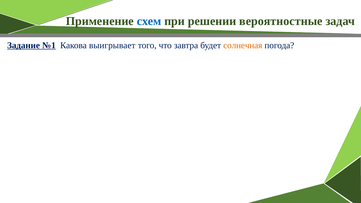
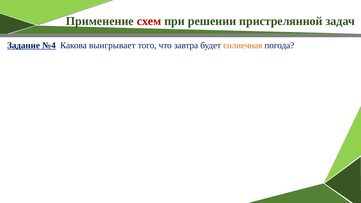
схем colour: blue -> red (149, 21)
вероятностные: вероятностные -> пристрелянной (281, 21)
№1: №1 -> №4 (49, 45)
